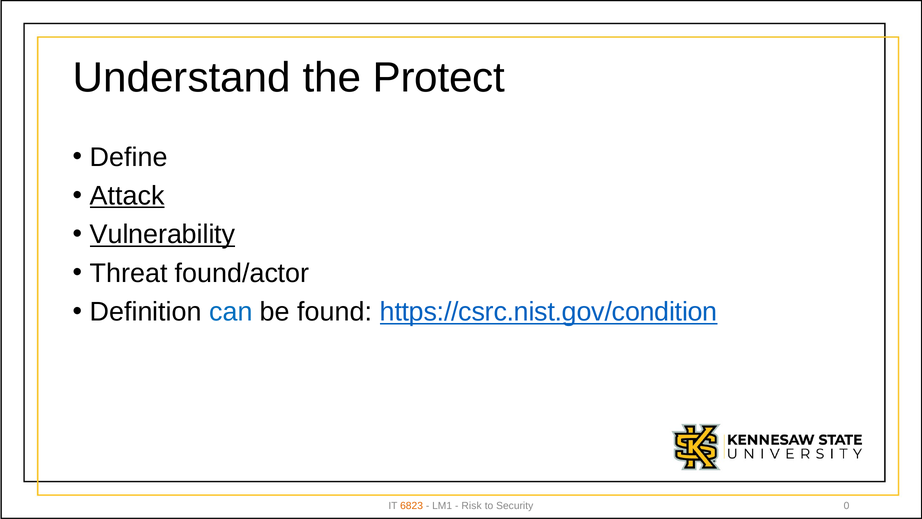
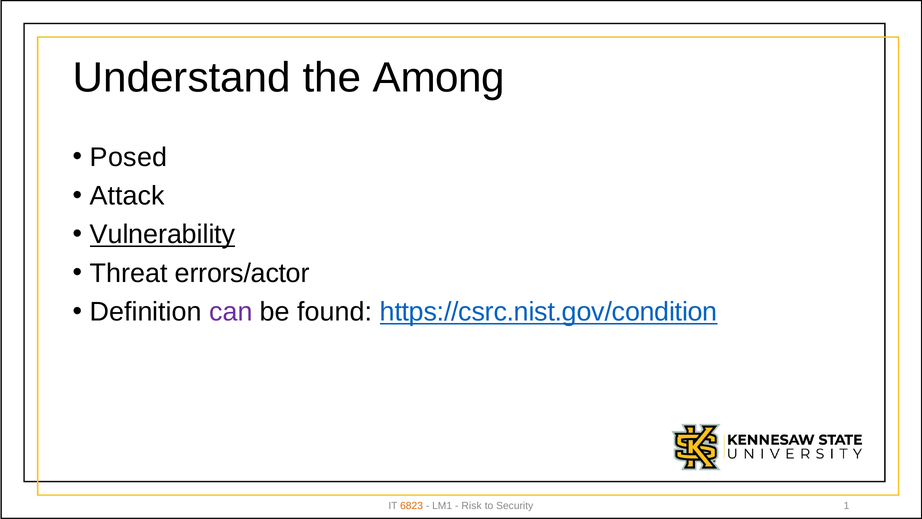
Protect: Protect -> Among (439, 77)
Define: Define -> Posed (129, 157)
Attack underline: present -> none (127, 196)
found/actor: found/actor -> errors/actor (242, 273)
can colour: blue -> purple (231, 312)
0: 0 -> 1 (847, 506)
